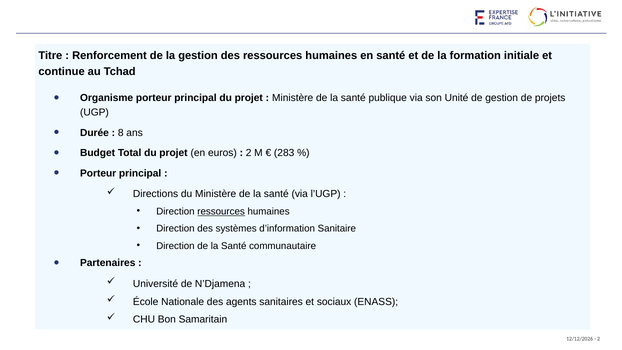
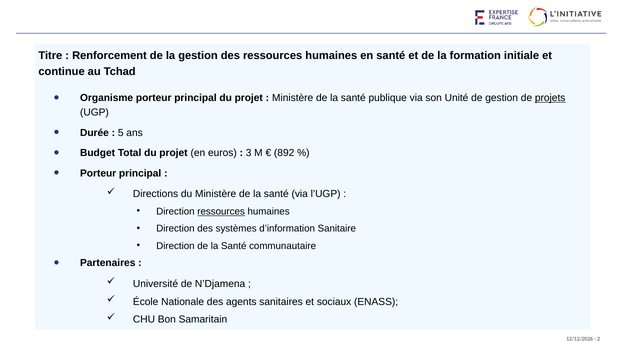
projets underline: none -> present (550, 98)
8: 8 -> 5 (121, 133)
2: 2 -> 3 (249, 153)
283: 283 -> 892 (284, 153)
